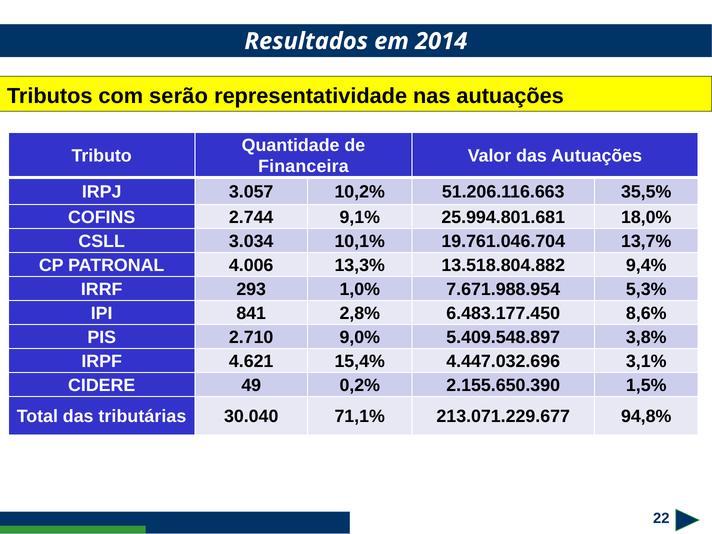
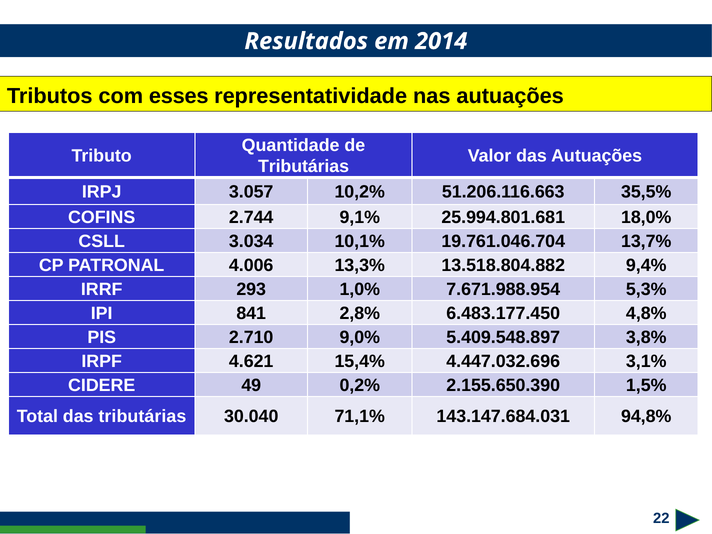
serão: serão -> esses (179, 96)
Financeira: Financeira -> Tributárias (304, 166)
8,6%: 8,6% -> 4,8% (646, 313)
213.071.229.677: 213.071.229.677 -> 143.147.684.031 (503, 416)
